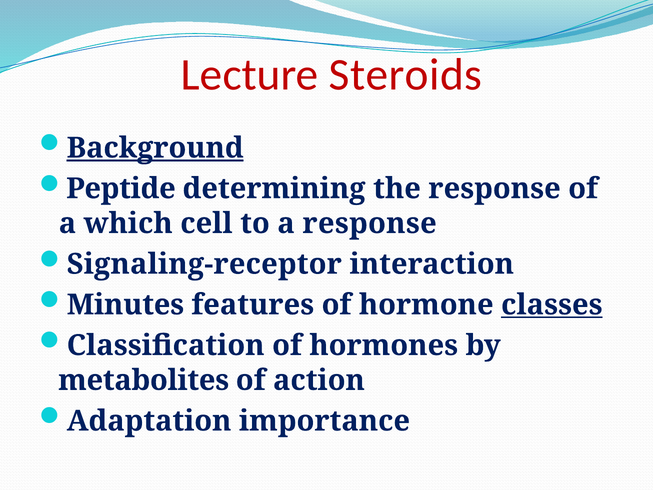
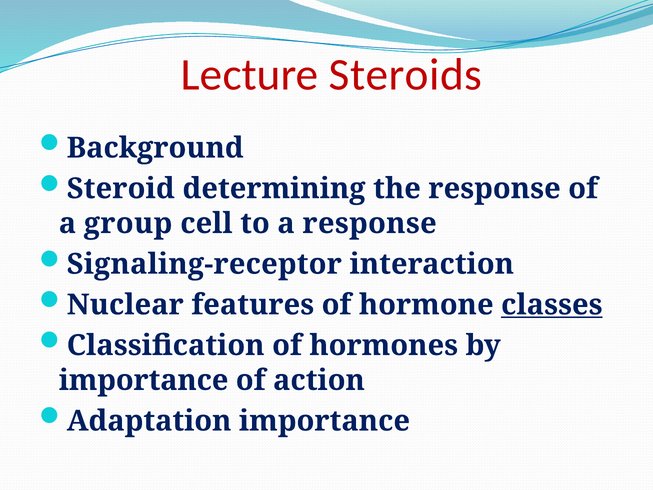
Background underline: present -> none (155, 148)
Peptide: Peptide -> Steroid (121, 189)
which: which -> group (128, 223)
Minutes: Minutes -> Nuclear (125, 305)
metabolites: metabolites -> importance (144, 380)
